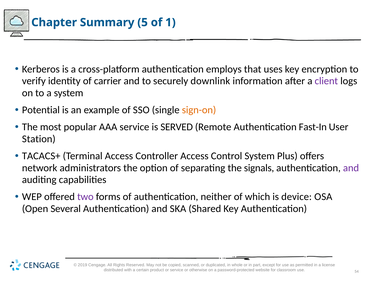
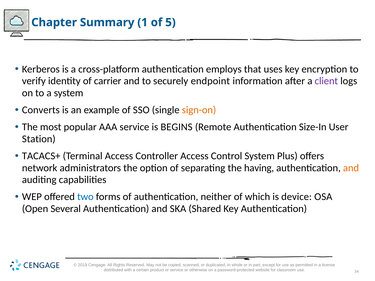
5: 5 -> 1 (143, 22)
1: 1 -> 5 (170, 22)
downlink: downlink -> endpoint (210, 81)
Potential: Potential -> Converts (41, 110)
SERVED: SERVED -> BEGINS (177, 127)
Fast-In: Fast-In -> Size-In (313, 127)
signals: signals -> having (259, 168)
and colour: purple -> orange (351, 168)
two colour: purple -> blue (85, 197)
